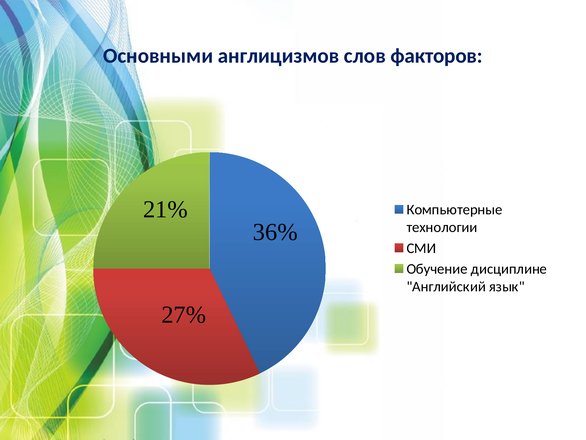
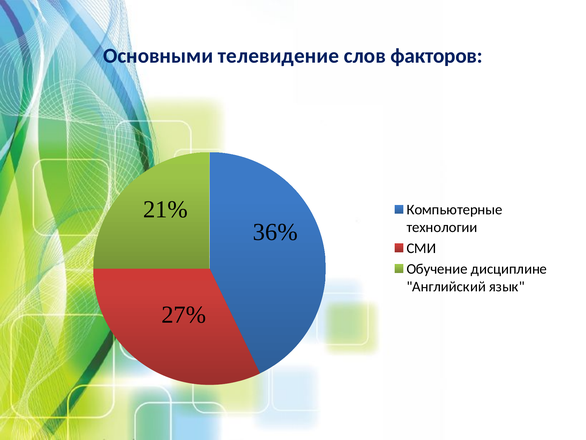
англицизмов: англицизмов -> телевидение (279, 56)
